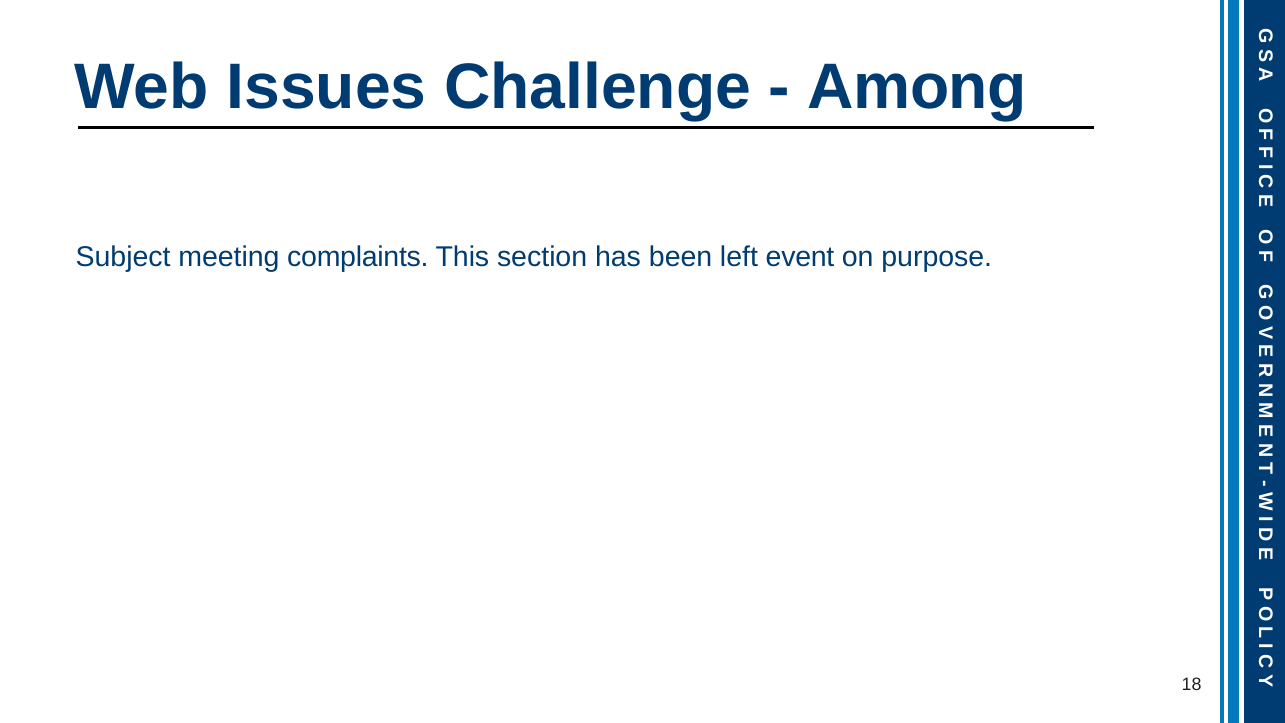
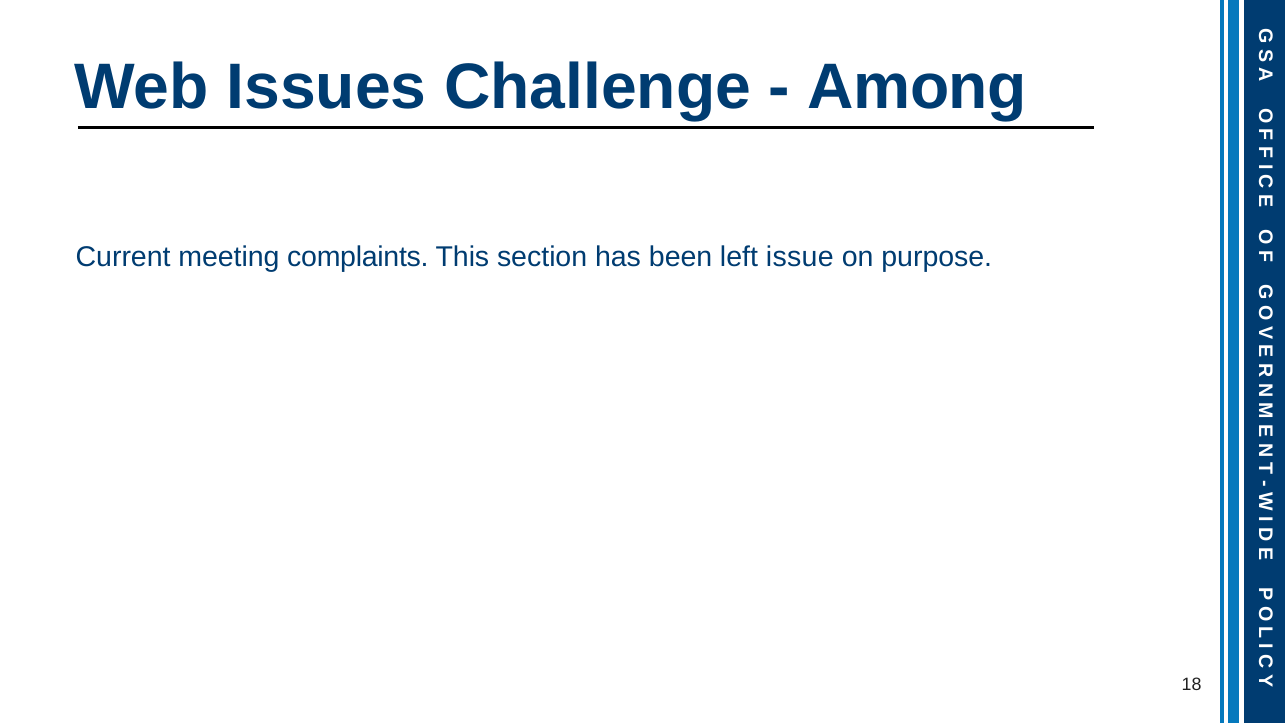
Subject: Subject -> Current (123, 257)
event: event -> issue (800, 257)
